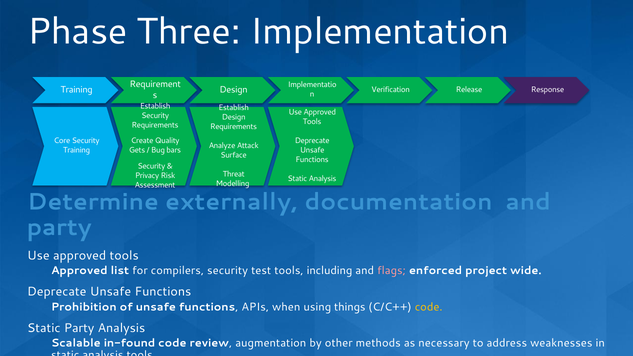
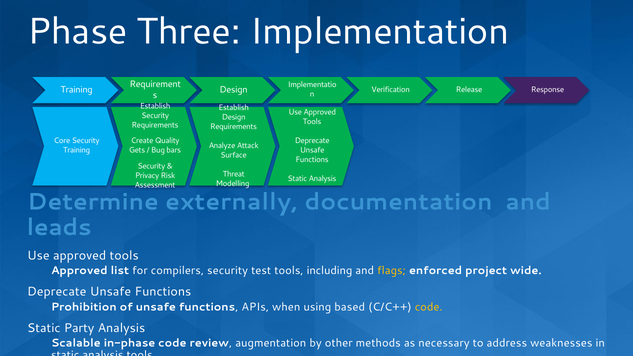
party: party -> leads (59, 228)
flags colour: pink -> yellow (391, 271)
things: things -> based (350, 307)
in-found: in-found -> in-phase (130, 343)
